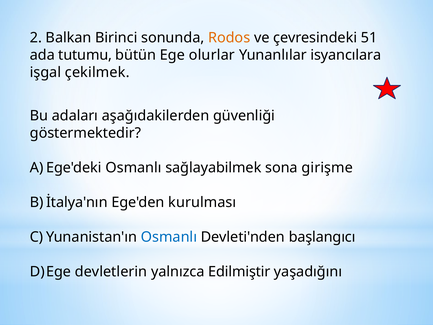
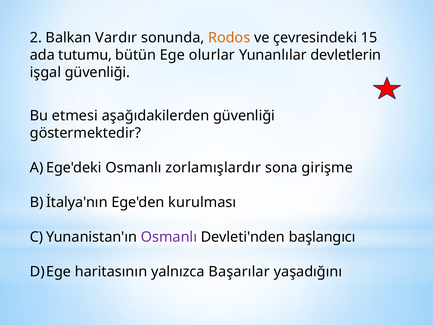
Birinci: Birinci -> Vardır (116, 38)
51: 51 -> 15 (369, 38)
isyancılara: isyancılara -> devletlerin (346, 55)
işgal çekilmek: çekilmek -> güvenliği (97, 72)
adaları: adaları -> etmesi (75, 116)
sağlayabilmek: sağlayabilmek -> zorlamışlardır (213, 168)
Osmanlı colour: blue -> purple (169, 237)
devletlerin: devletlerin -> haritasının (111, 272)
Edilmiştir: Edilmiştir -> Başarılar (239, 272)
